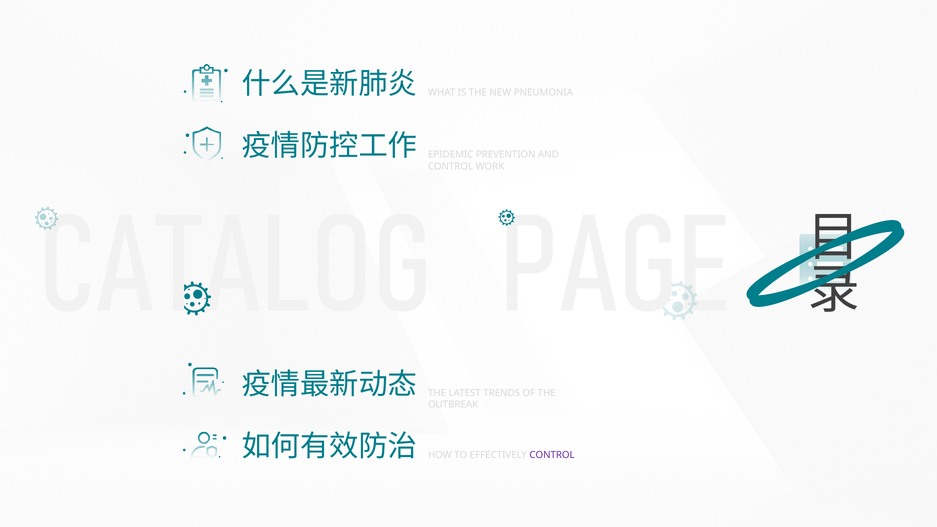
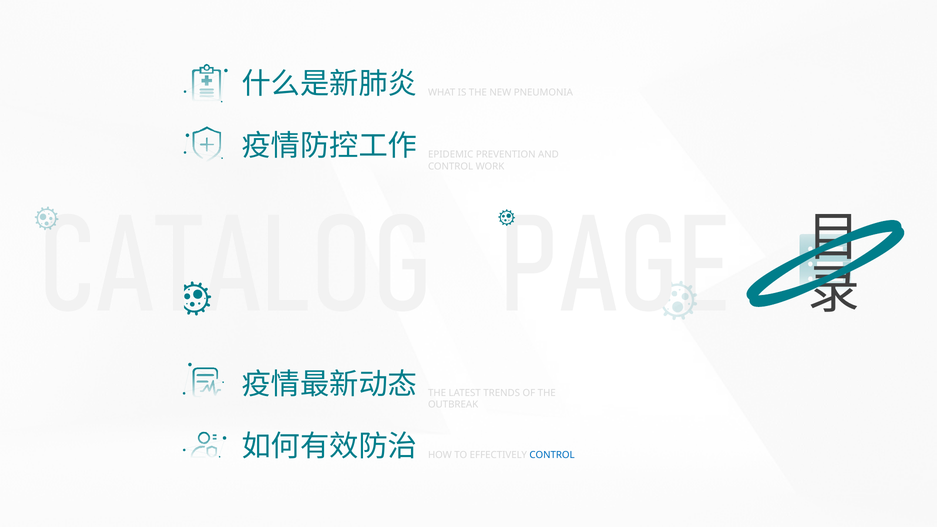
CONTROL colour: purple -> blue (552, 455)
